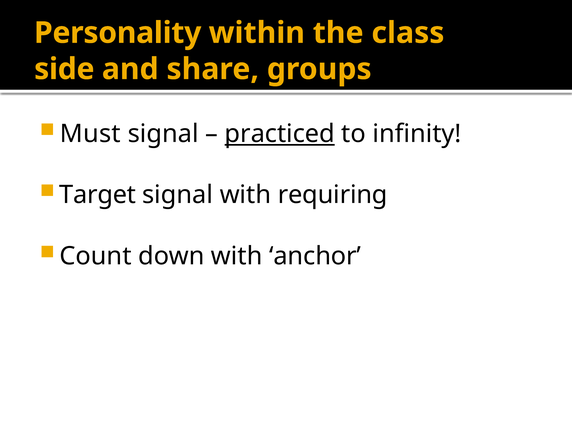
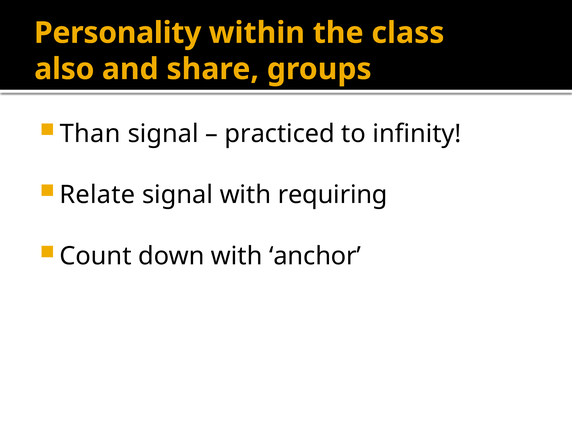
side: side -> also (64, 69)
Must: Must -> Than (90, 134)
practiced underline: present -> none (280, 134)
Target: Target -> Relate (97, 195)
